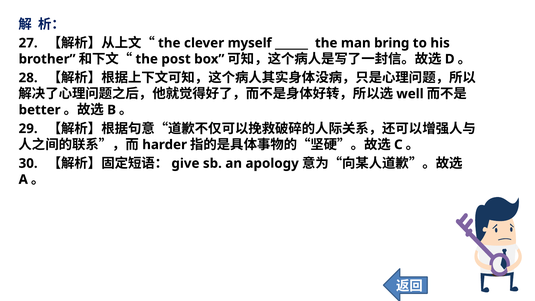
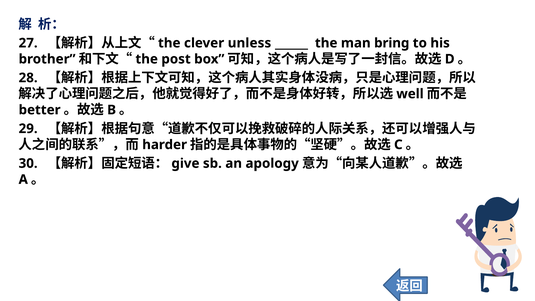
myself: myself -> unless (249, 43)
